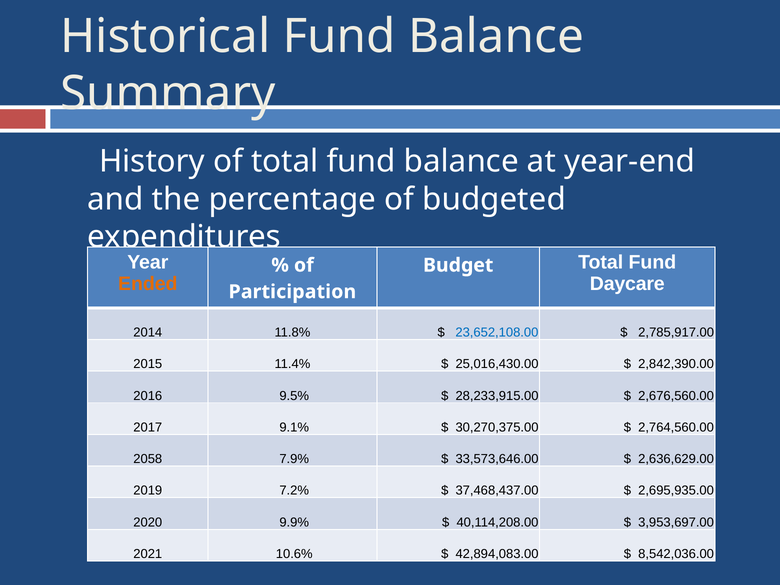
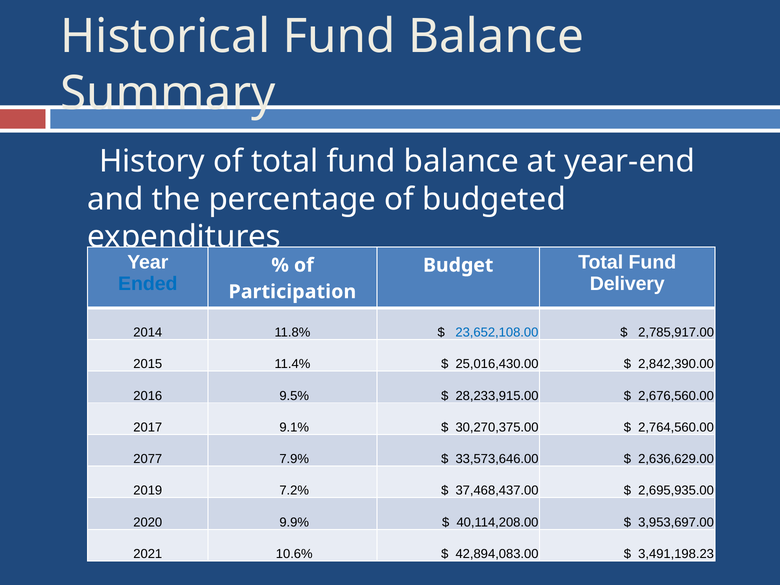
Ended colour: orange -> blue (148, 284)
Daycare: Daycare -> Delivery (627, 284)
2058: 2058 -> 2077 (148, 459)
8,542,036.00: 8,542,036.00 -> 3,491,198.23 (676, 554)
